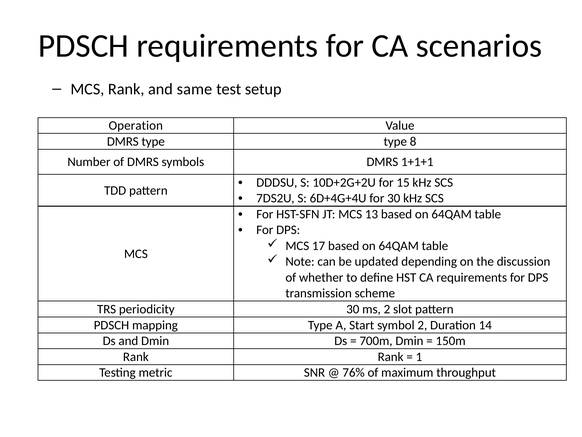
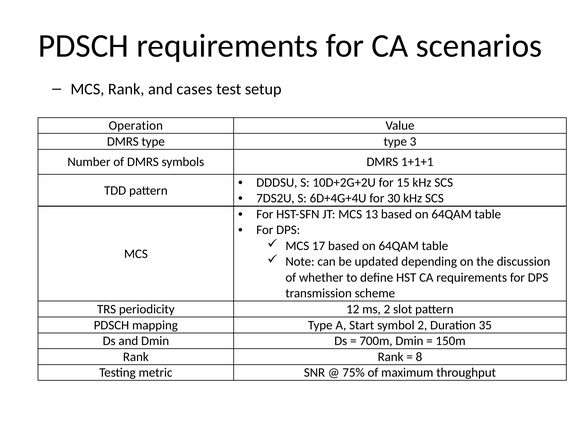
same: same -> cases (194, 89)
8: 8 -> 3 (413, 141)
periodicity 30: 30 -> 12 (353, 309)
14: 14 -> 35 (485, 325)
1: 1 -> 8 (419, 356)
76%: 76% -> 75% (354, 372)
